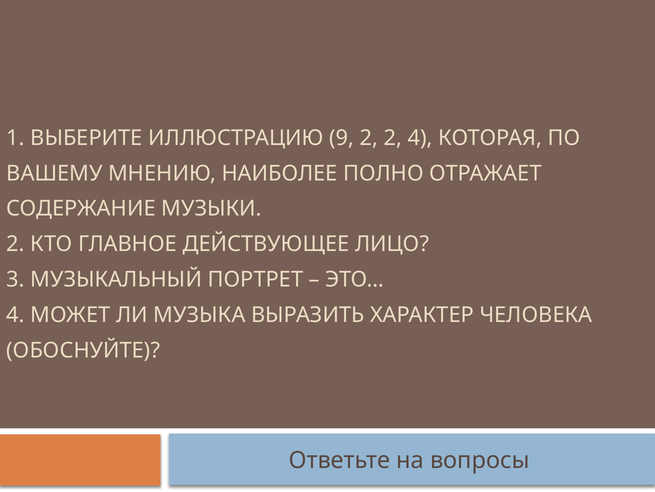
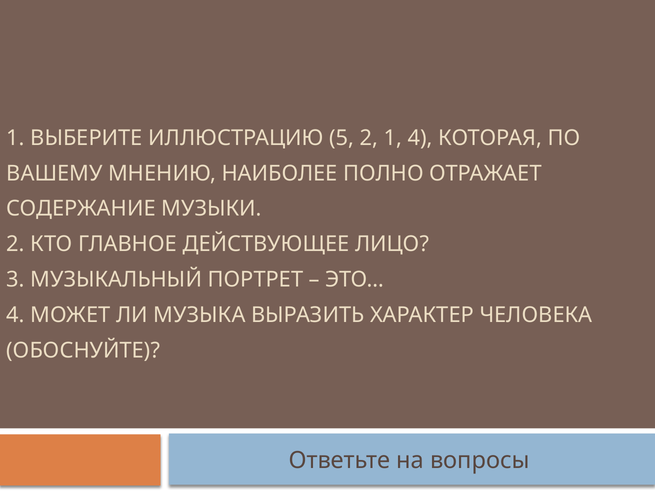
9: 9 -> 5 (342, 138)
2 2: 2 -> 1 (393, 138)
